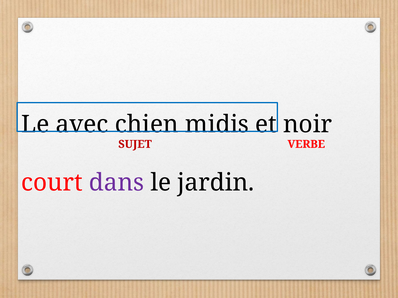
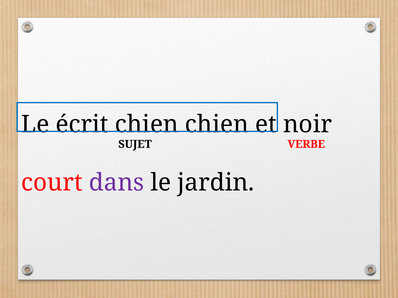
avec: avec -> écrit (82, 125)
chien midis: midis -> chien (217, 125)
SUJET colour: red -> black (135, 144)
